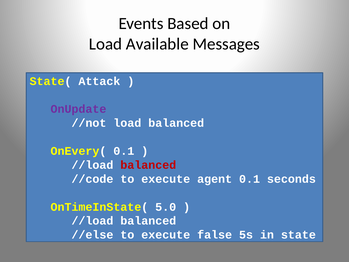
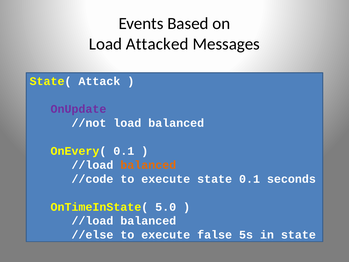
Available: Available -> Attacked (157, 44)
balanced colour: red -> orange (148, 165)
execute agent: agent -> state (215, 179)
